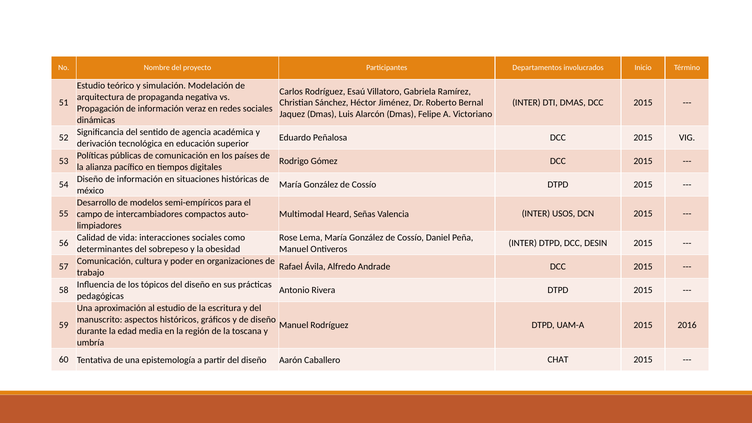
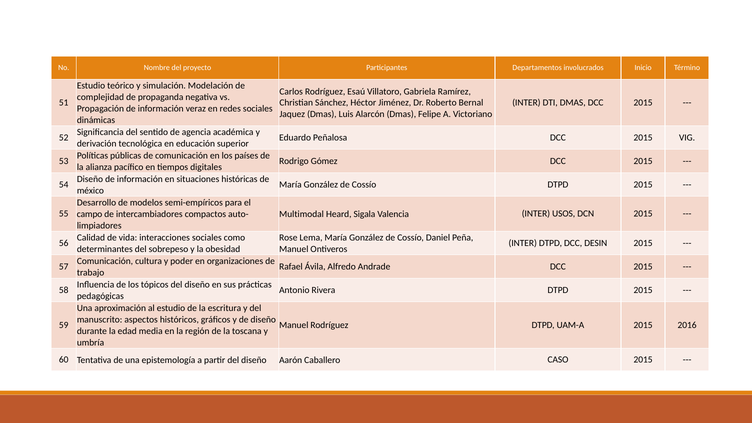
arquitectura: arquitectura -> complejidad (100, 97)
Señas: Señas -> Sigala (364, 214)
CHAT: CHAT -> CASO (558, 360)
